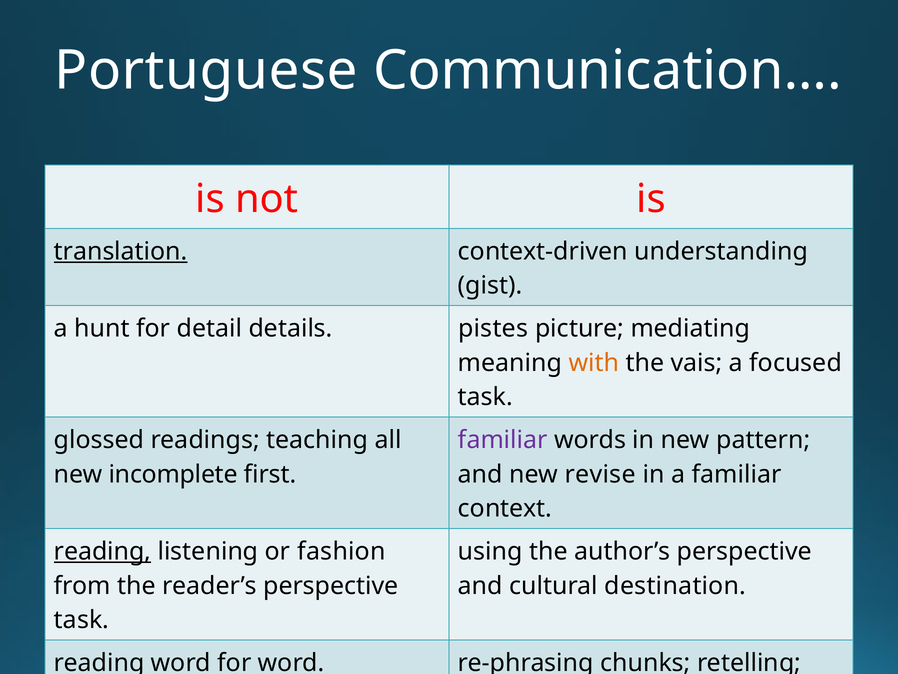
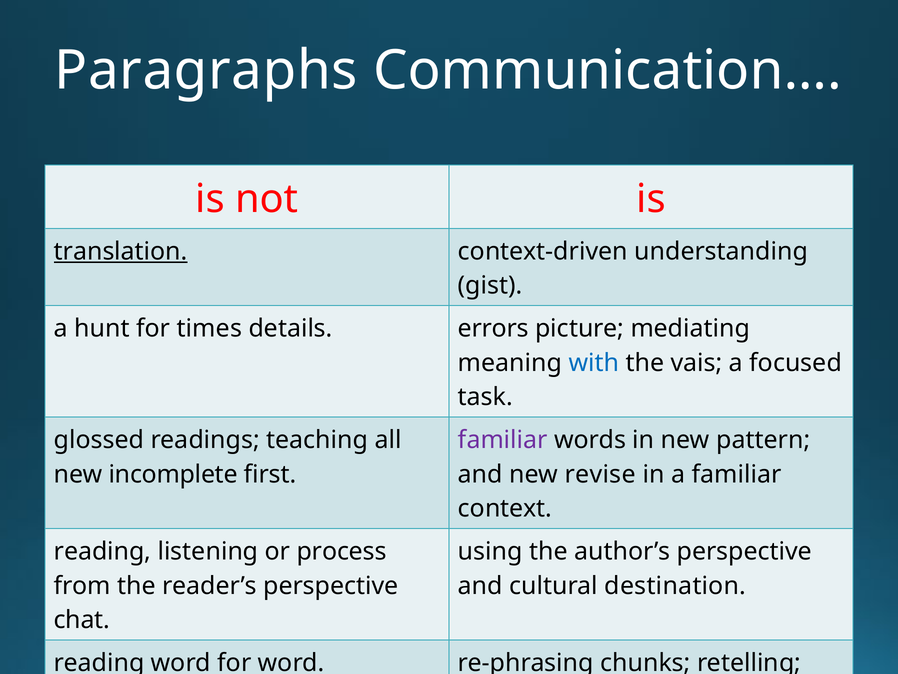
Portuguese: Portuguese -> Paragraphs (206, 71)
detail: detail -> times (209, 328)
pistes: pistes -> errors (493, 328)
with colour: orange -> blue (594, 363)
reading underline: present -> none (103, 551)
fashion: fashion -> process (342, 551)
task: task -> chat (82, 619)
